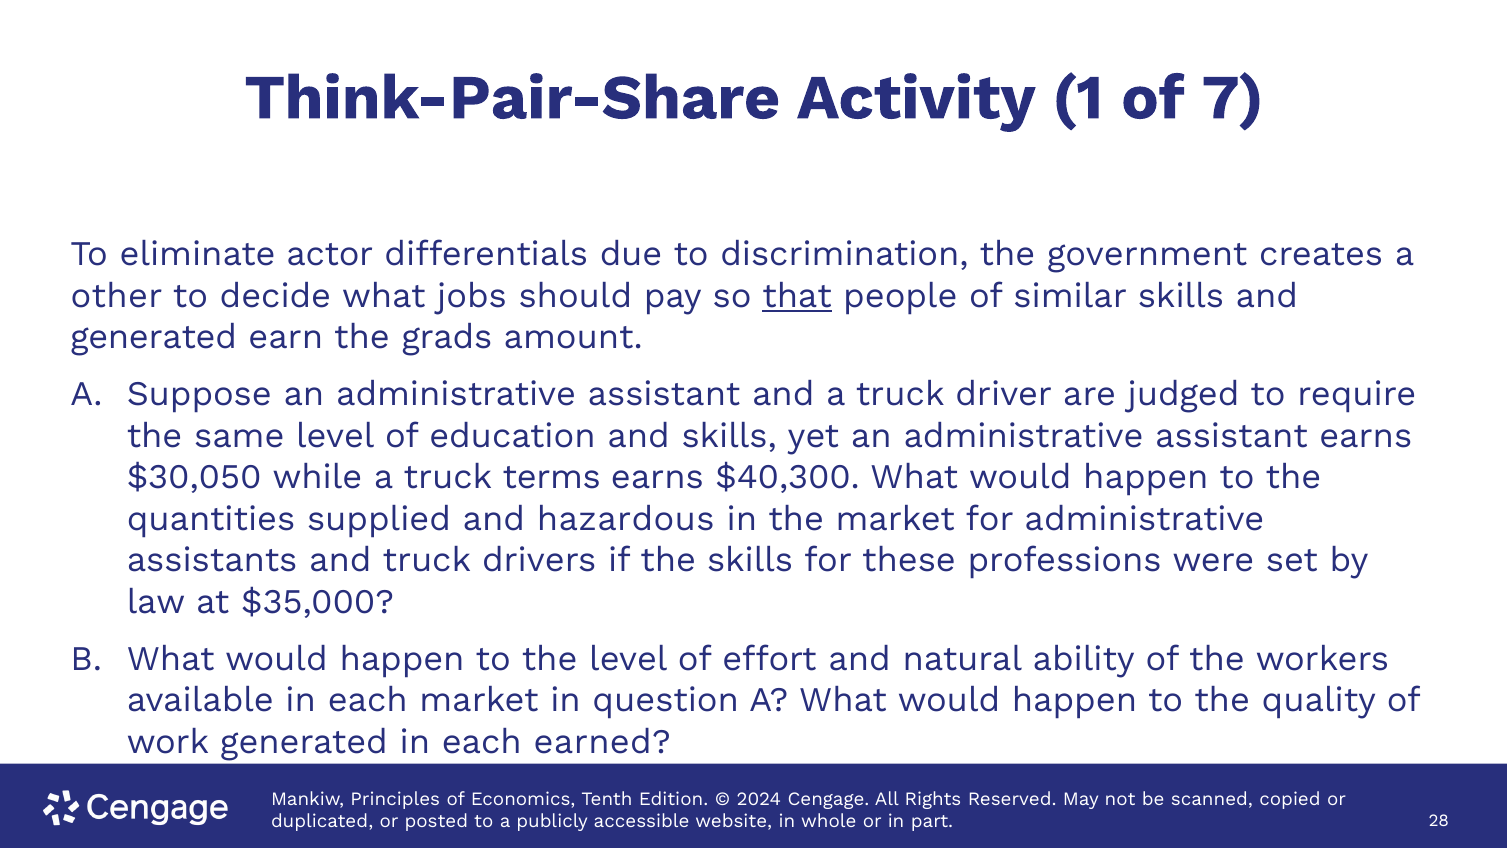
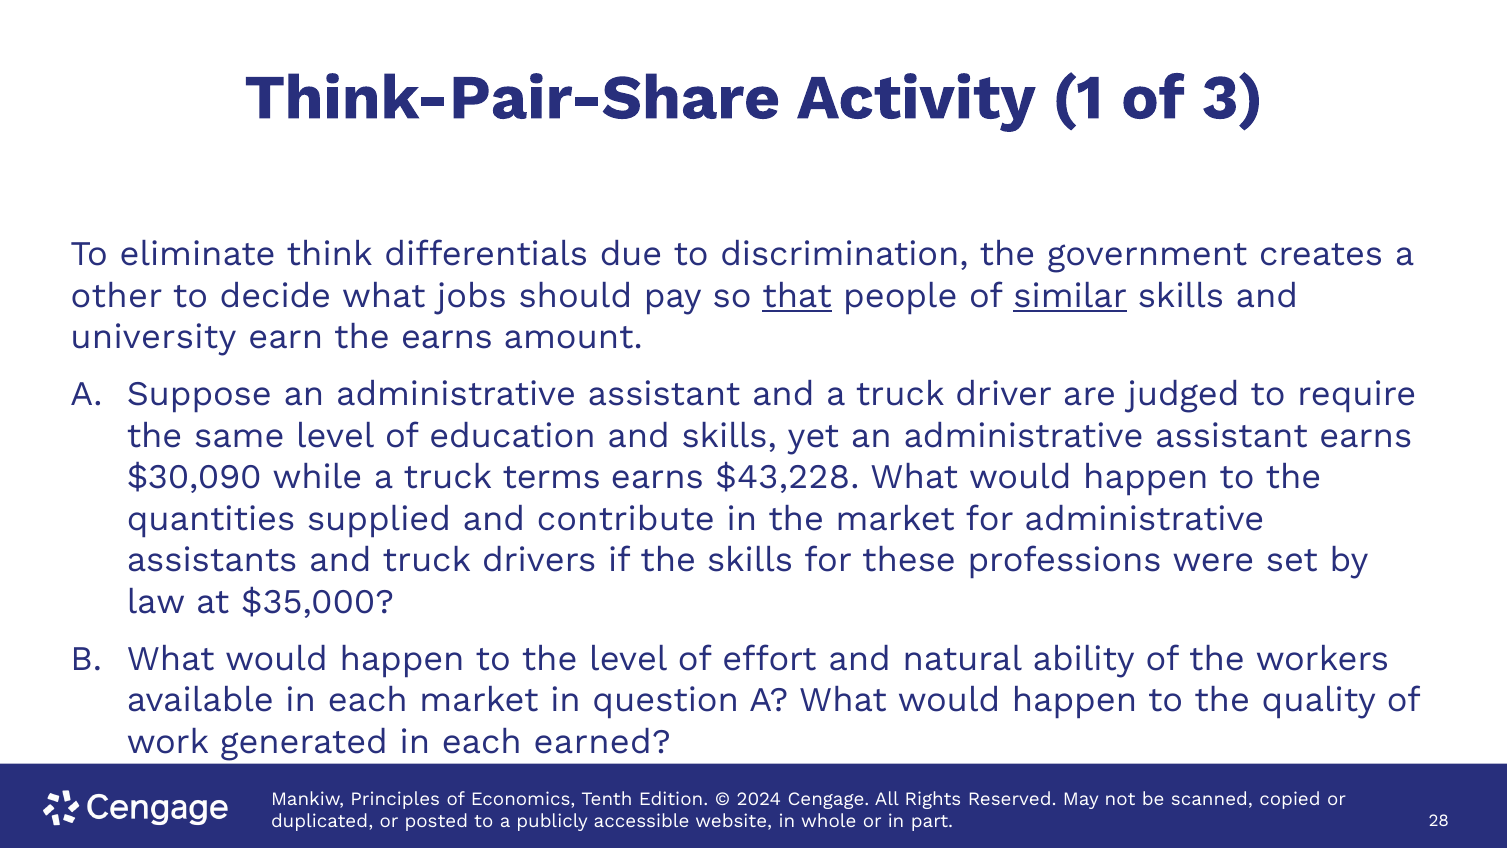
7: 7 -> 3 (1232, 98)
actor: actor -> think (330, 254)
similar underline: none -> present (1070, 296)
generated: generated -> university (153, 337)
the grads: grads -> earns (447, 337)
$30,050: $30,050 -> $30,090 (194, 477)
$40,300: $40,300 -> $43,228 (787, 477)
hazardous: hazardous -> contribute (626, 519)
